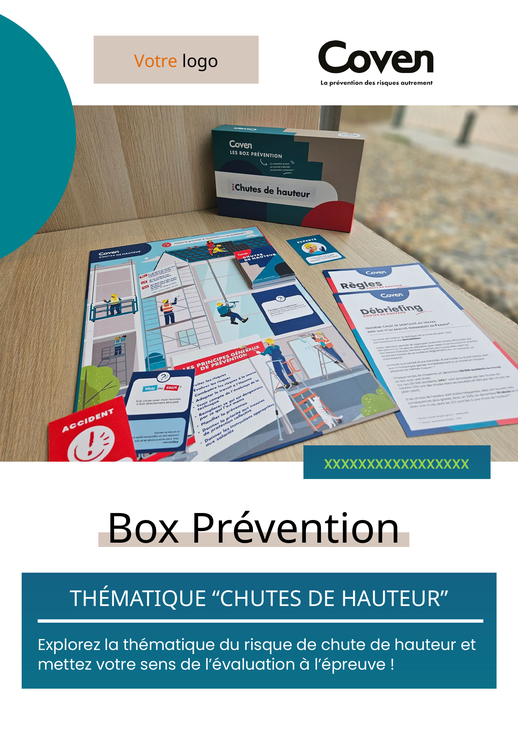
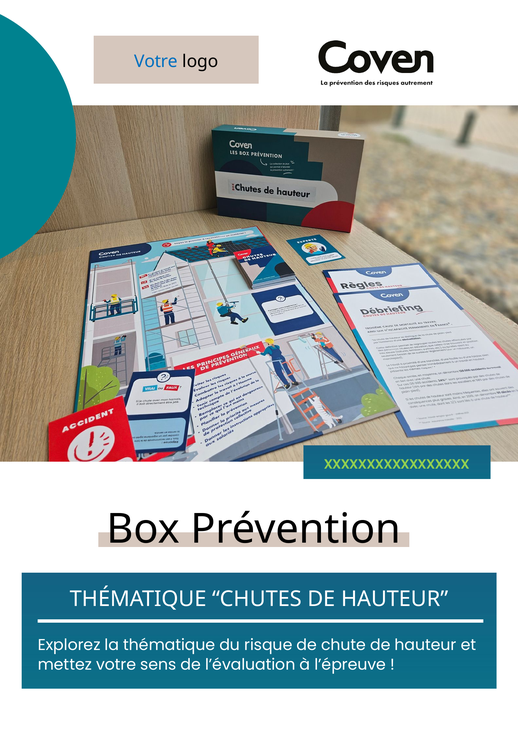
Votre colour: orange -> blue (156, 61)
